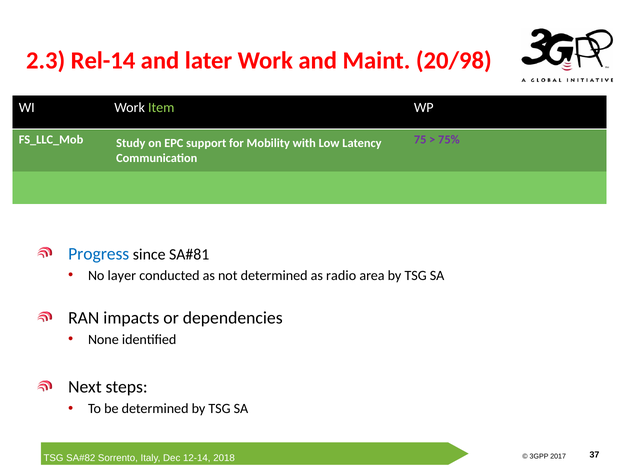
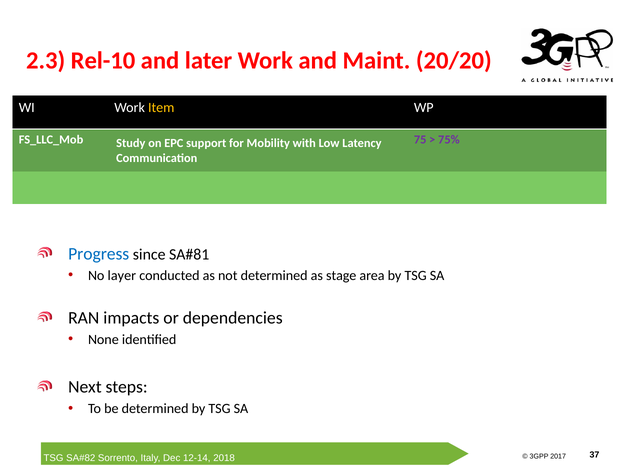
Rel-14: Rel-14 -> Rel-10 (103, 60)
20/98: 20/98 -> 20/20 (454, 60)
Item colour: light green -> yellow (161, 107)
radio: radio -> stage (341, 275)
